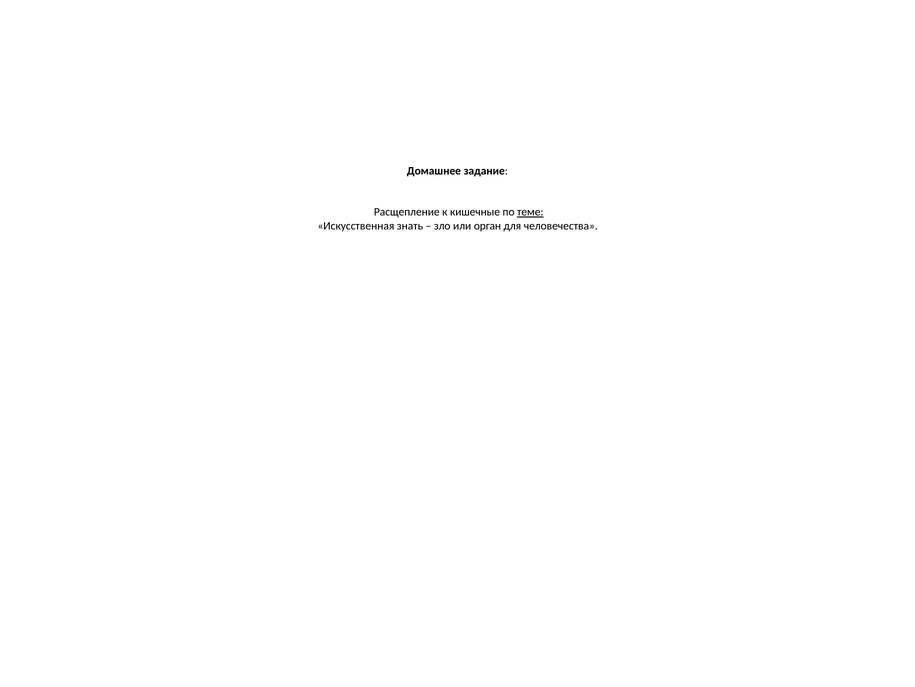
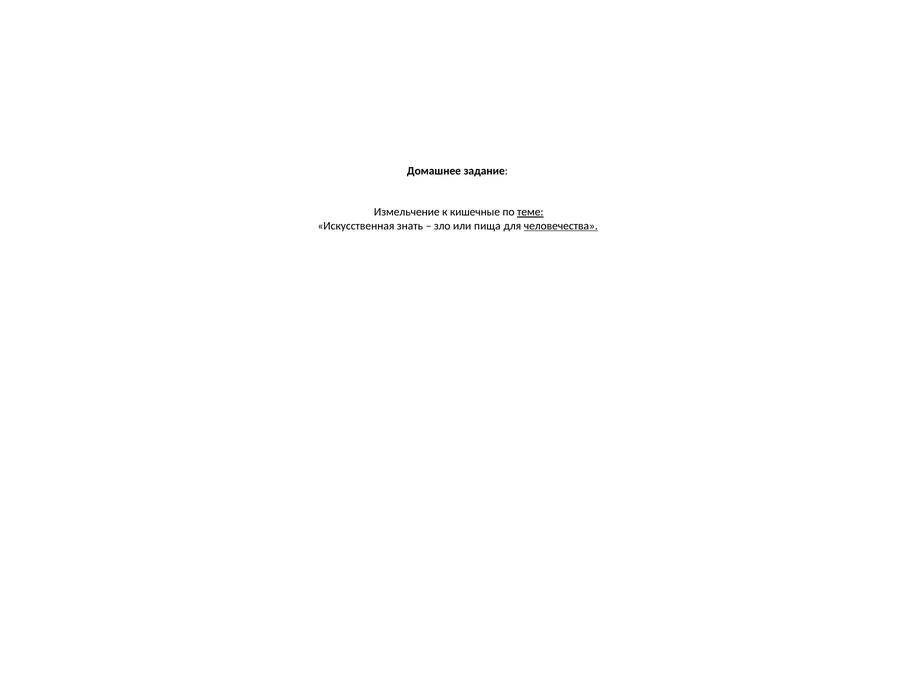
Расщепление: Расщепление -> Измельчение (407, 212)
орган: орган -> пища (487, 226)
человечества underline: none -> present (561, 226)
